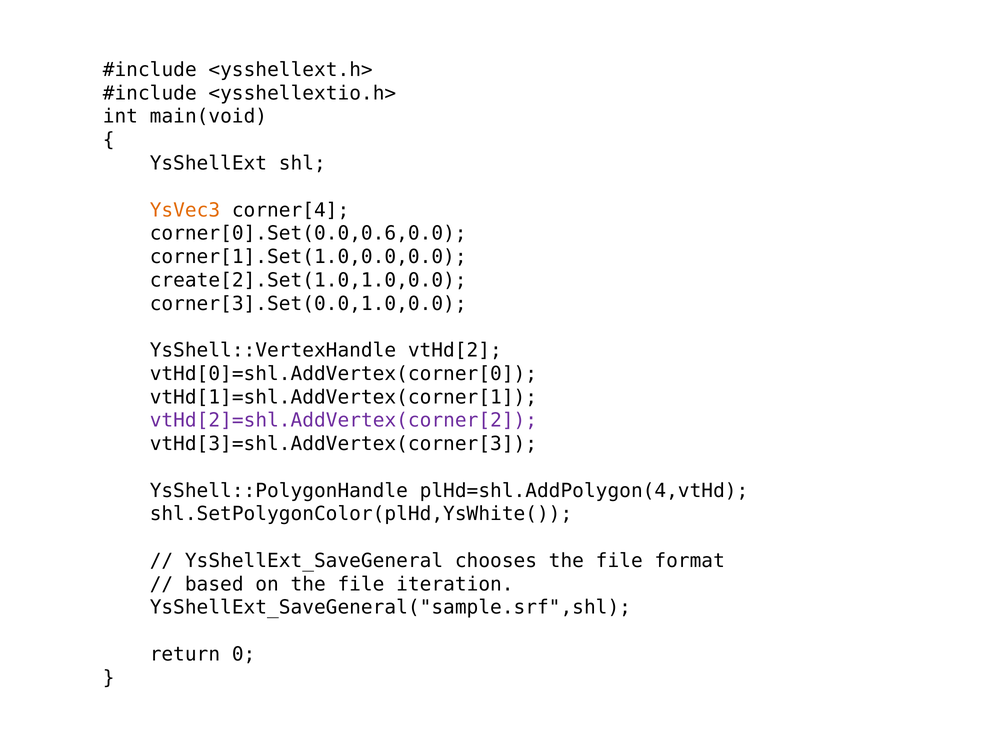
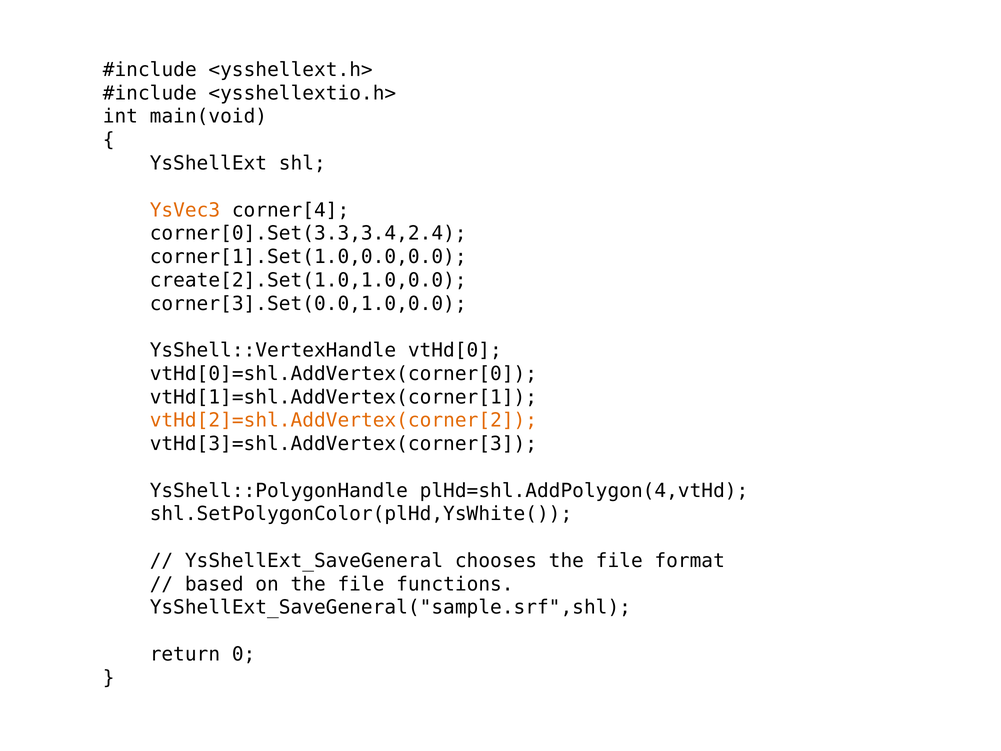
corner[0].Set(0.0,0.6,0.0: corner[0].Set(0.0,0.6,0.0 -> corner[0].Set(3.3,3.4,2.4 (308, 233)
vtHd[2: vtHd[2 -> vtHd[0 (455, 350)
vtHd[2]=shl.AddVertex(corner[2 colour: purple -> orange (343, 420)
iteration: iteration -> functions (455, 584)
